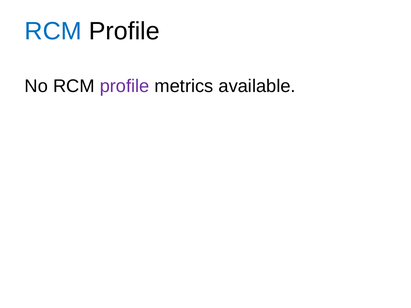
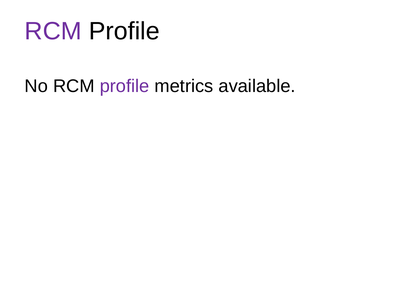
RCM colour: blue -> purple (53, 31)
